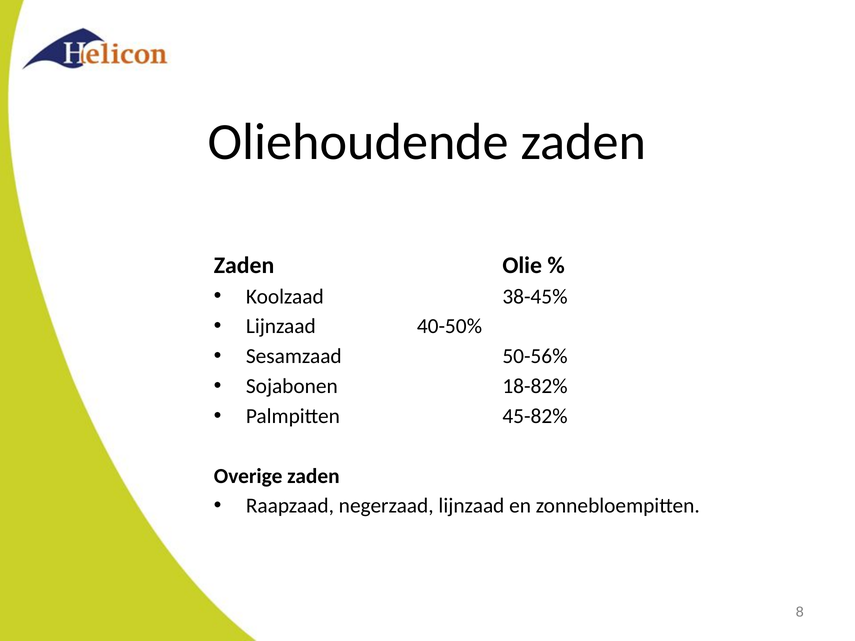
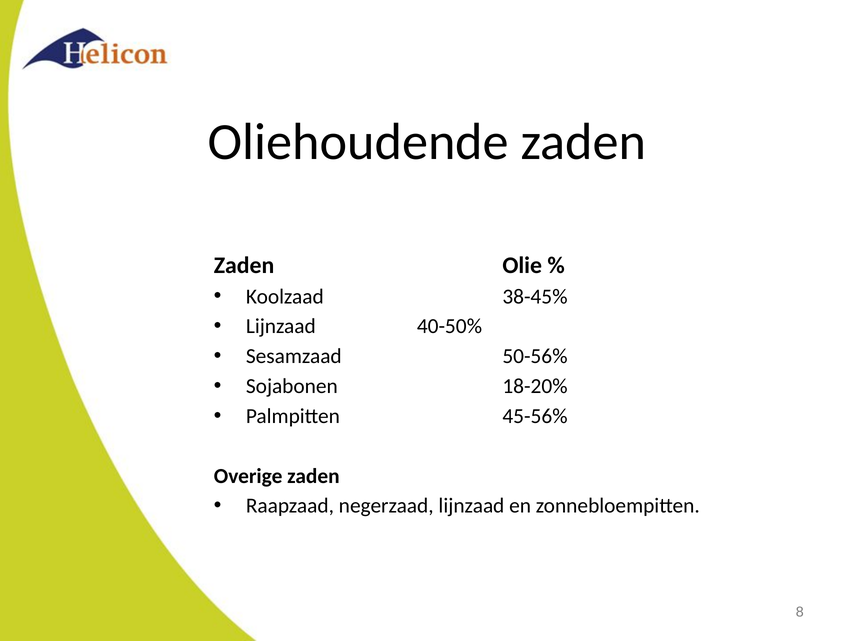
18-82%: 18-82% -> 18-20% (535, 386)
45-82%: 45-82% -> 45-56% (535, 416)
